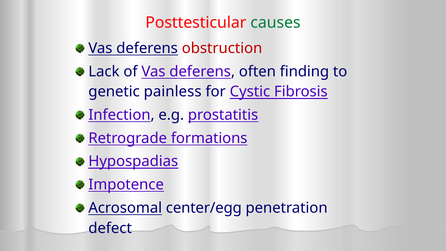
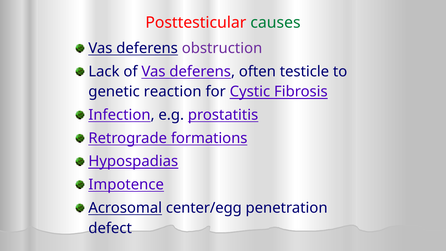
obstruction colour: red -> purple (222, 48)
finding: finding -> testicle (304, 71)
painless: painless -> reaction (173, 92)
